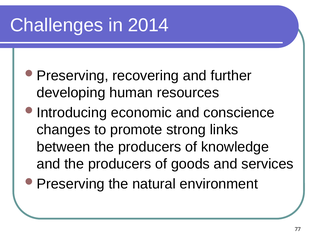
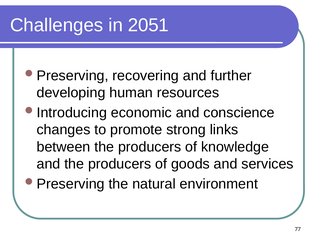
2014: 2014 -> 2051 (148, 25)
